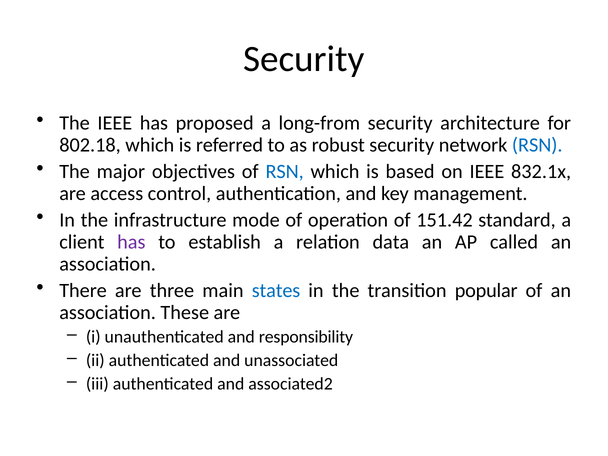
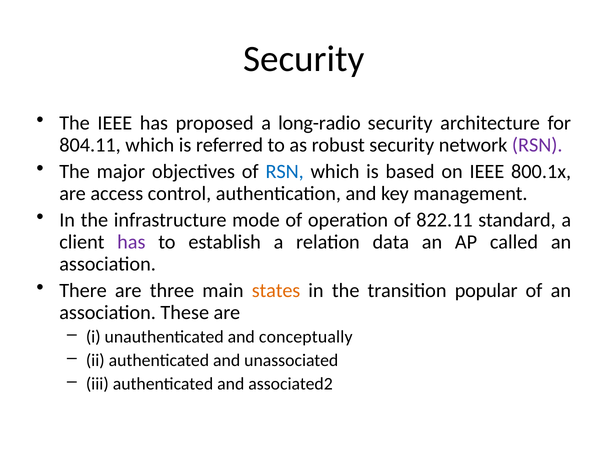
long-from: long-from -> long-radio (319, 123)
802.18: 802.18 -> 804.11 (90, 145)
RSN colour: blue -> purple (537, 145)
832.1x: 832.1x -> 800.1x (541, 172)
151.42: 151.42 -> 822.11 (444, 220)
states colour: blue -> orange (276, 291)
responsibility: responsibility -> conceptually (306, 337)
